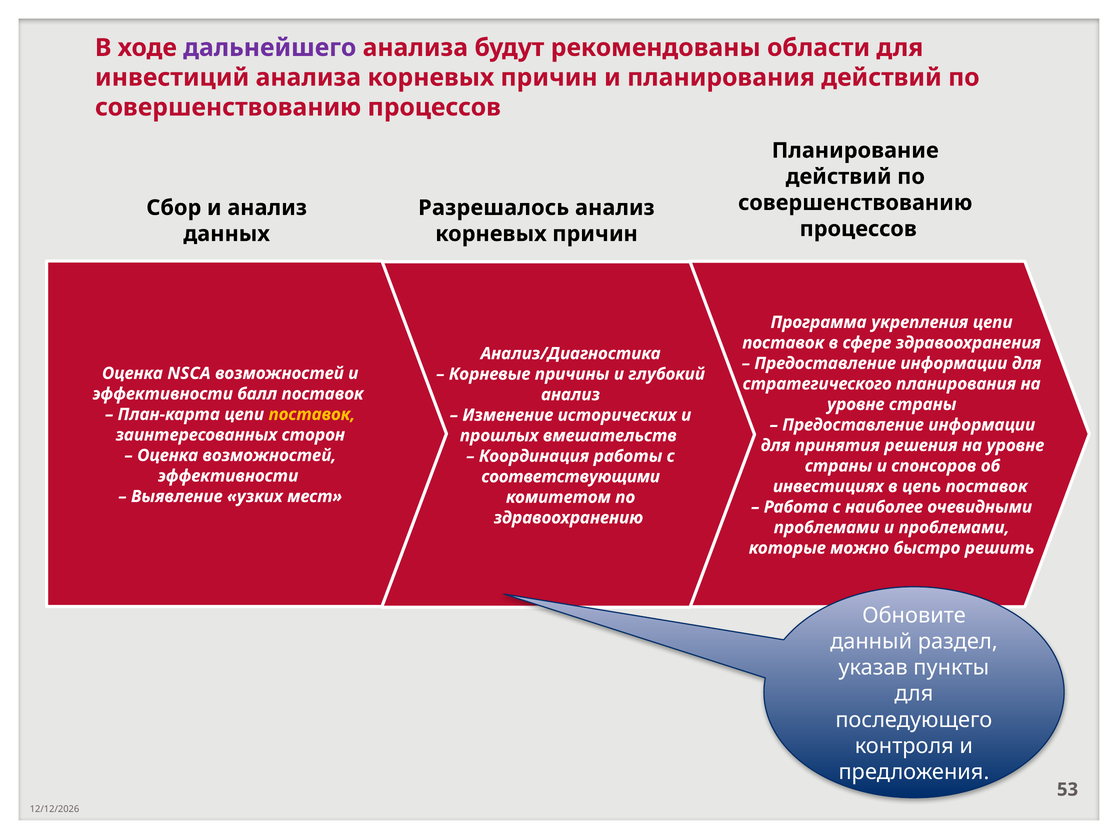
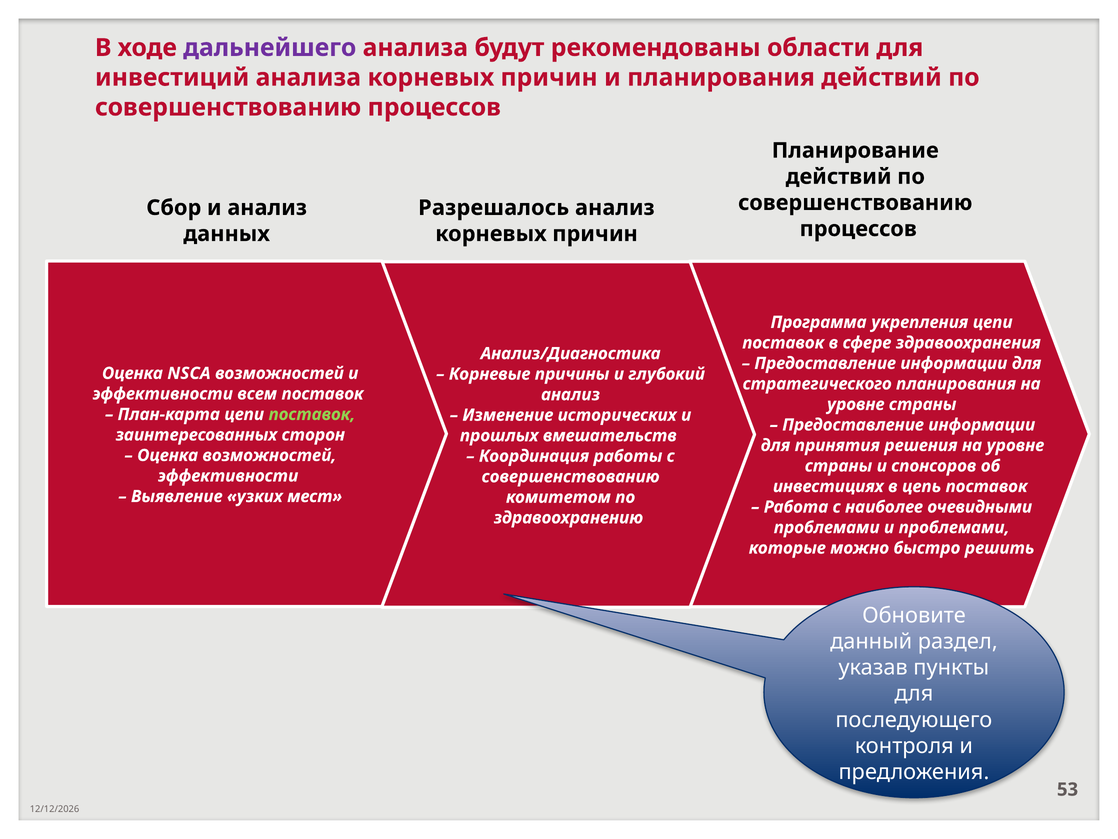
балл: балл -> всем (257, 394)
поставок colour: yellow -> light green (312, 414)
соответствующими: соответствующими -> совершенствованию (571, 476)
